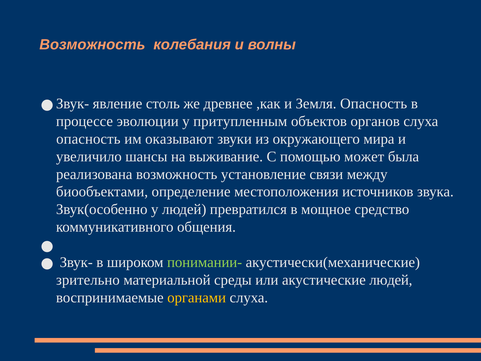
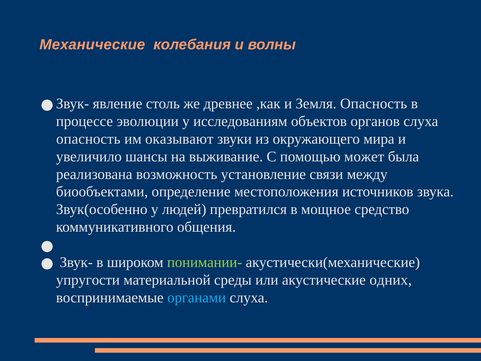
Возможность: Возможность -> Механические (92, 45)
притупленным: притупленным -> исследованиям (240, 121)
зрительно: зрительно -> упругости (88, 280)
акустические людей: людей -> одних (391, 280)
органами colour: yellow -> light blue (197, 297)
